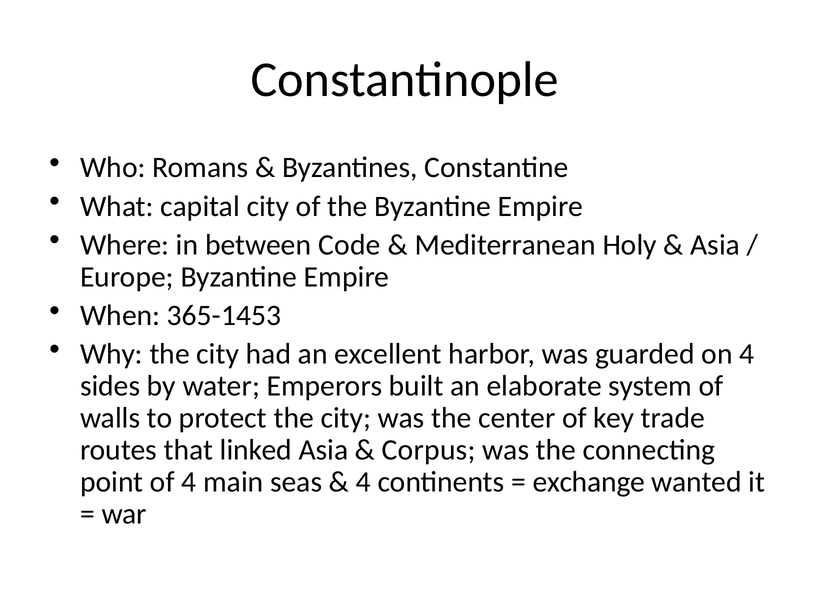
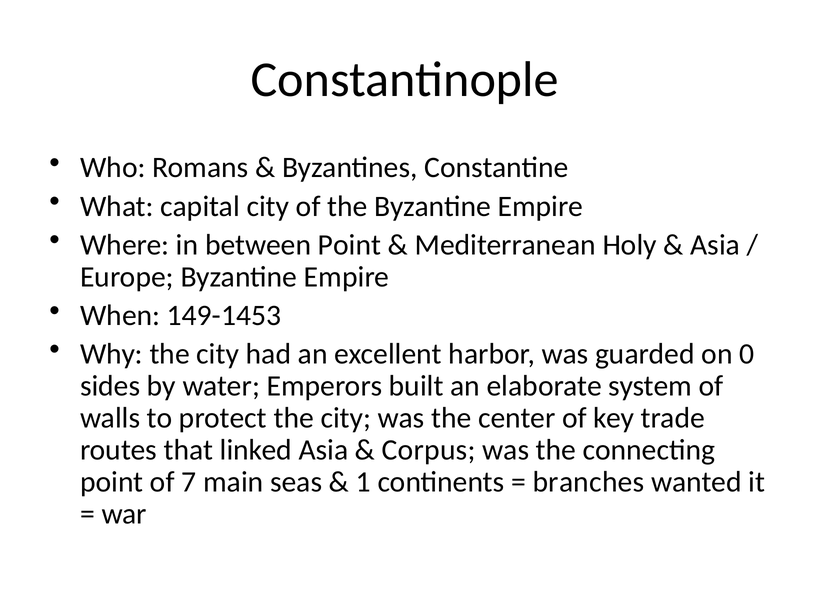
between Code: Code -> Point (349, 245)
365-1453: 365-1453 -> 149-1453 (224, 315)
on 4: 4 -> 0 (747, 354)
of 4: 4 -> 7 (189, 482)
4: 4 -> 1 (363, 482)
exchange: exchange -> branches (589, 482)
